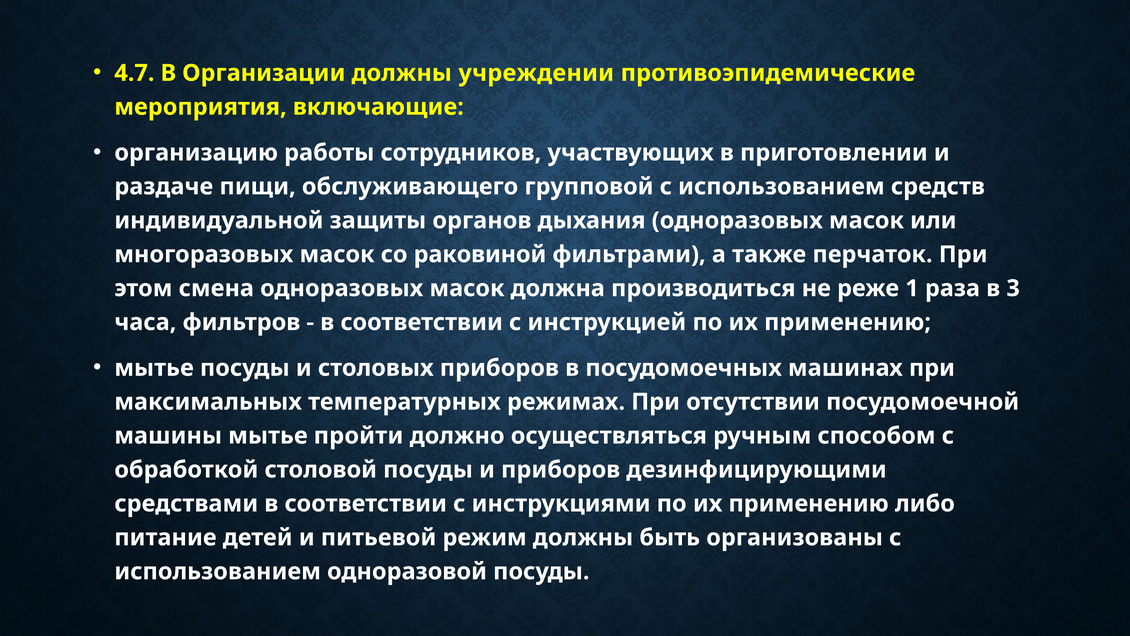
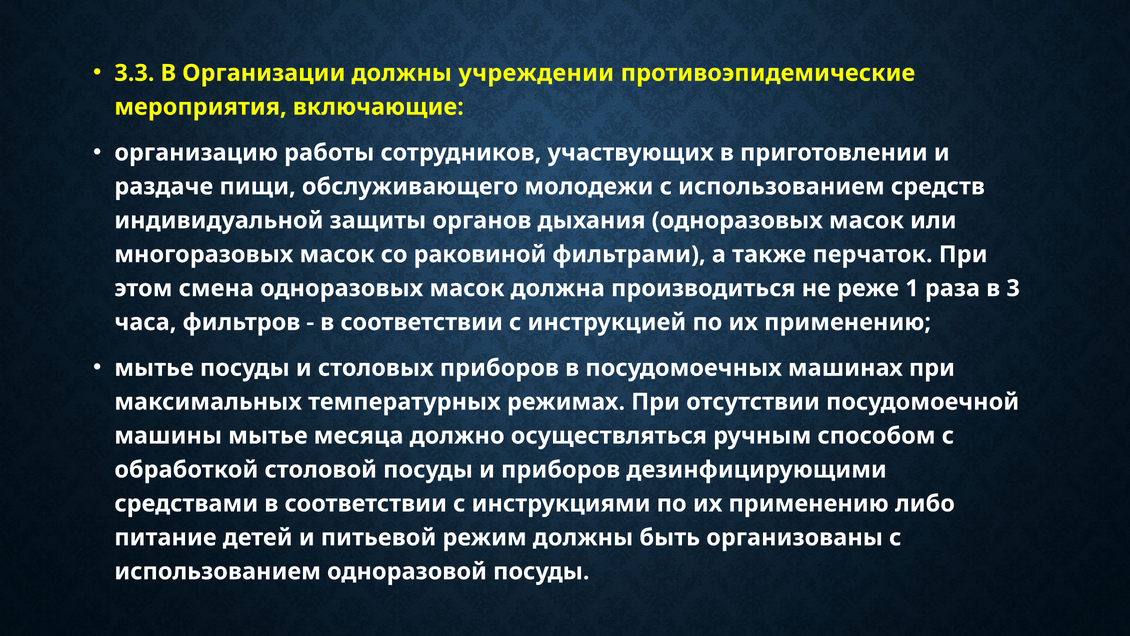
4.7: 4.7 -> 3.3 (134, 73)
групповой: групповой -> молодежи (589, 186)
пройти: пройти -> месяца (359, 436)
